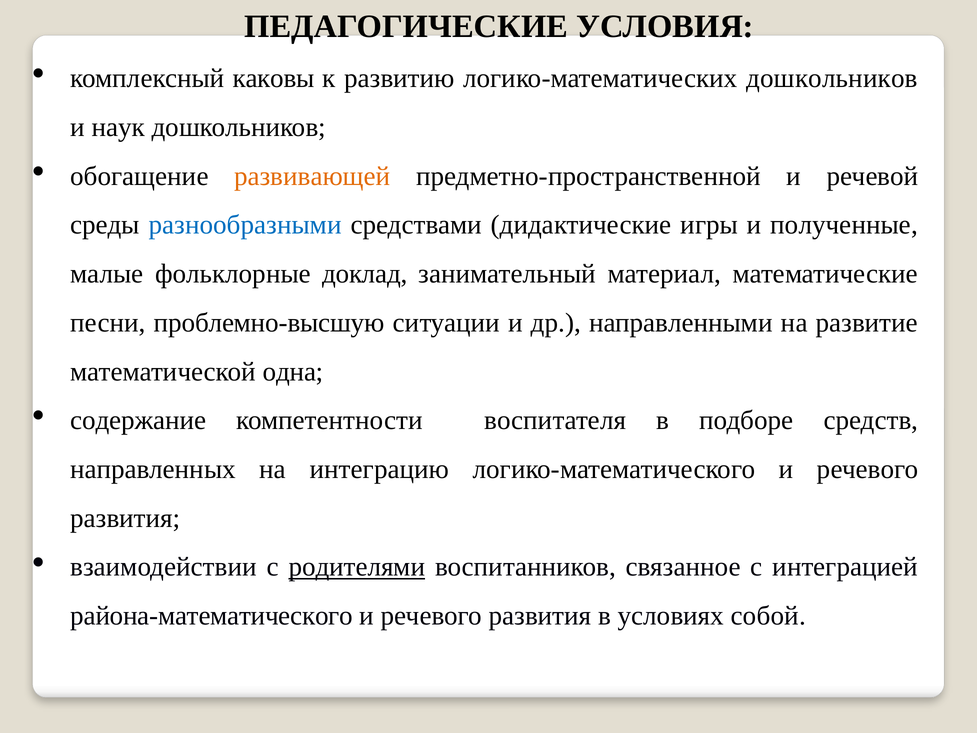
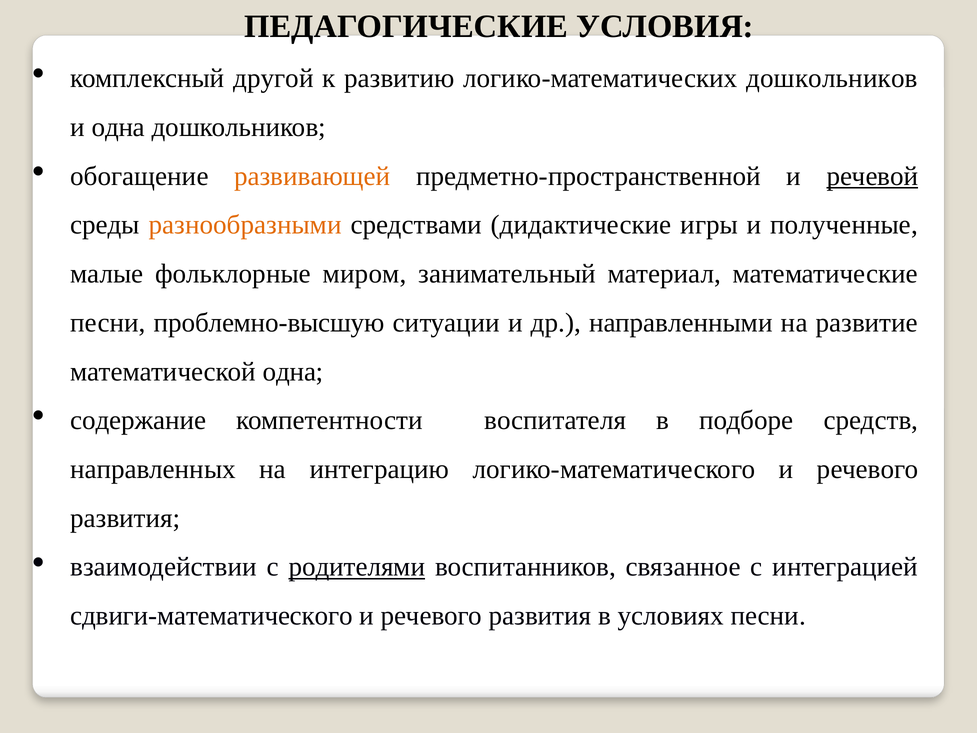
каковы: каковы -> другой (273, 78)
и наук: наук -> одна (118, 127)
речевой underline: none -> present (872, 176)
разнообразными colour: blue -> orange (245, 225)
доклад: доклад -> миром (365, 274)
района-математического: района-математического -> сдвиги-математического (212, 616)
условиях собой: собой -> песни (768, 616)
